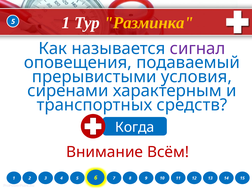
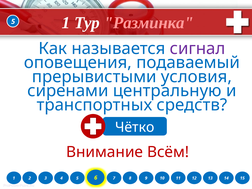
Разминка colour: yellow -> pink (149, 23)
характерным: характерным -> центральную (167, 91)
Когда: Когда -> Чётко (135, 127)
